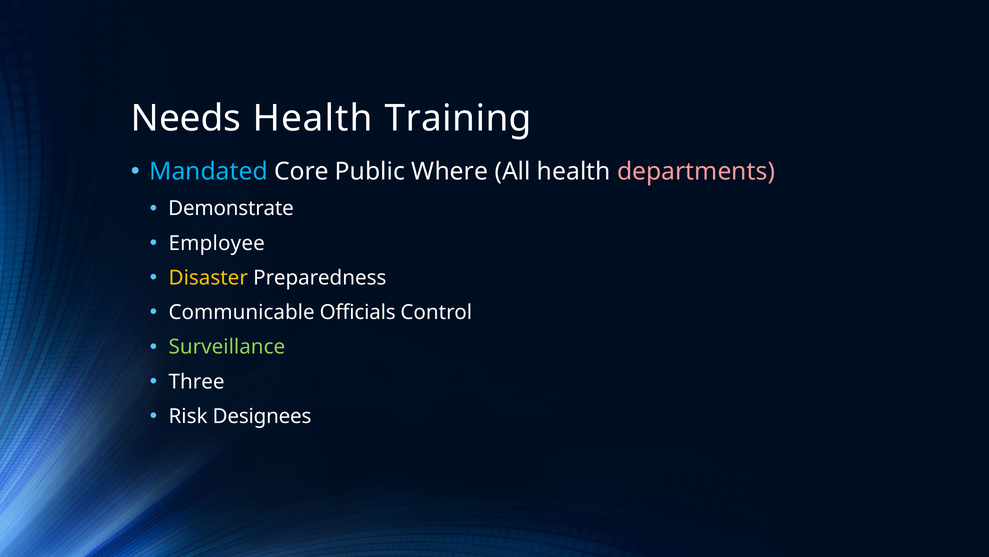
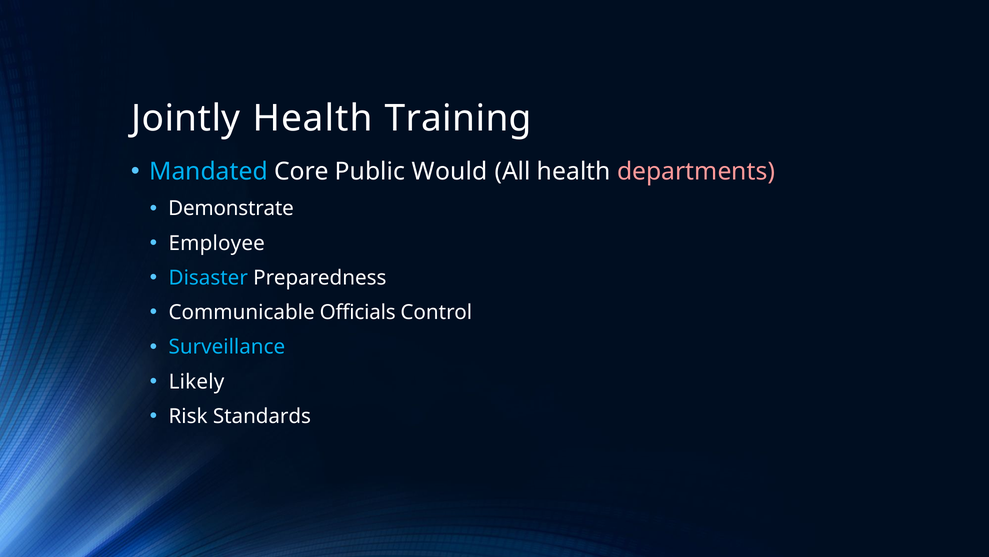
Needs: Needs -> Jointly (186, 118)
Where: Where -> Would (450, 172)
Disaster colour: yellow -> light blue (208, 278)
Surveillance colour: light green -> light blue (227, 347)
Three: Three -> Likely (196, 381)
Designees: Designees -> Standards (262, 416)
